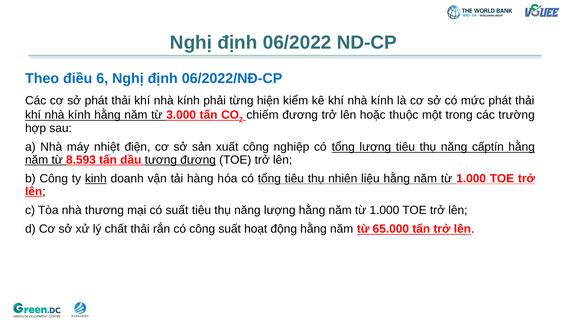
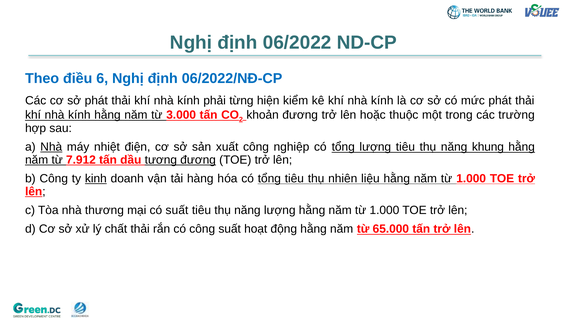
chiếm: chiếm -> khoản (263, 115)
Nhà underline: none -> present (51, 147)
cấptín: cấptín -> khung (488, 147)
8.593: 8.593 -> 7.912 (81, 160)
